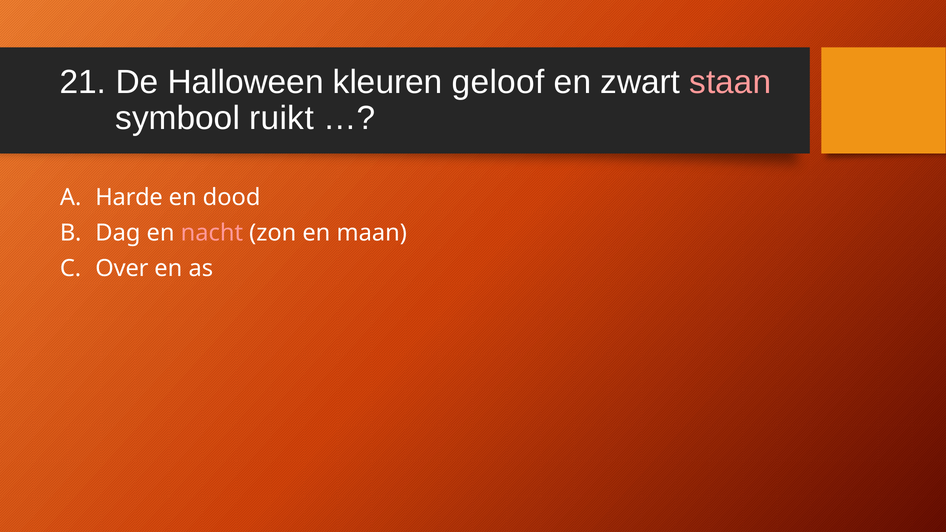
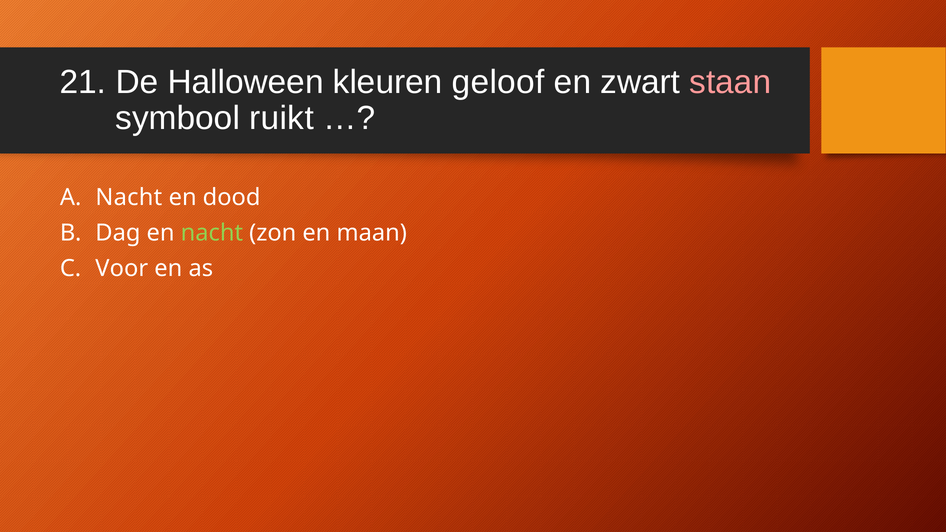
Harde: Harde -> Nacht (129, 197)
nacht colour: pink -> light green (212, 233)
Over: Over -> Voor (122, 268)
